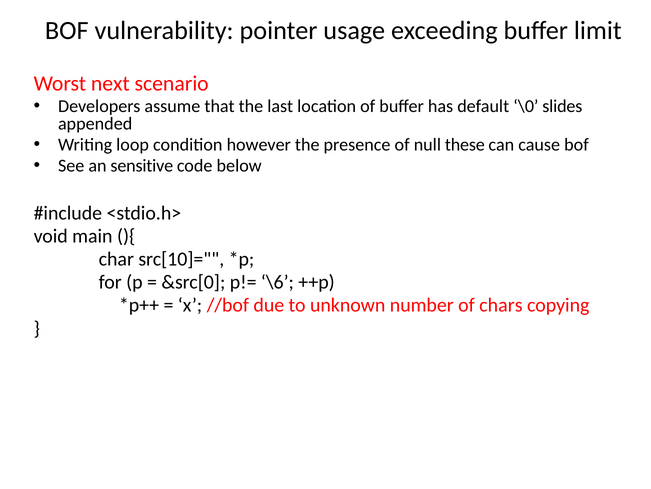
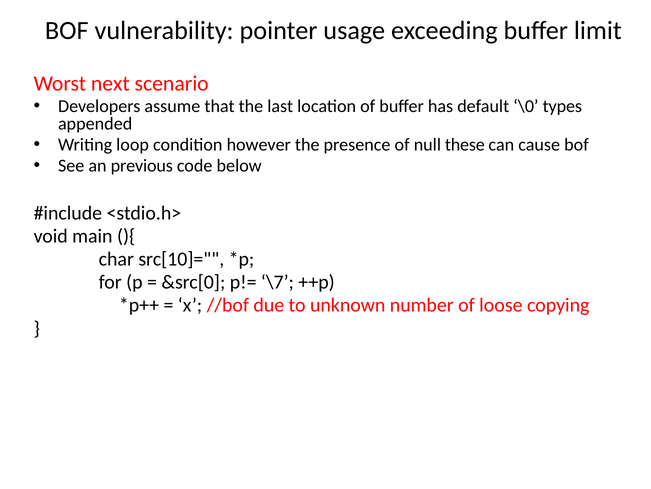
slides: slides -> types (562, 106)
sensitive: sensitive -> previous (142, 166)
\6: \6 -> \7 (277, 282)
chars: chars -> loose (501, 305)
